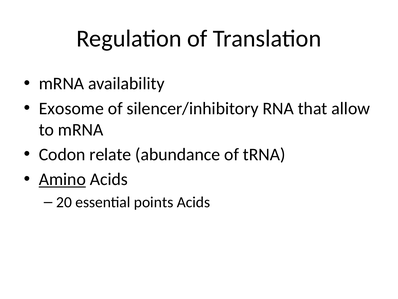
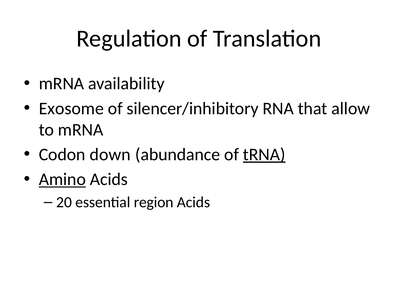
relate: relate -> down (110, 154)
tRNA underline: none -> present (264, 154)
points: points -> region (154, 202)
